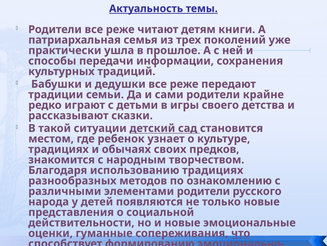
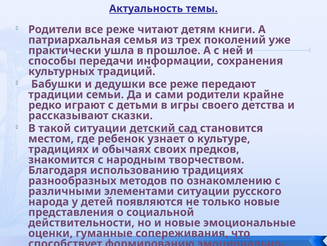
элементами родители: родители -> ситуации (203, 191)
